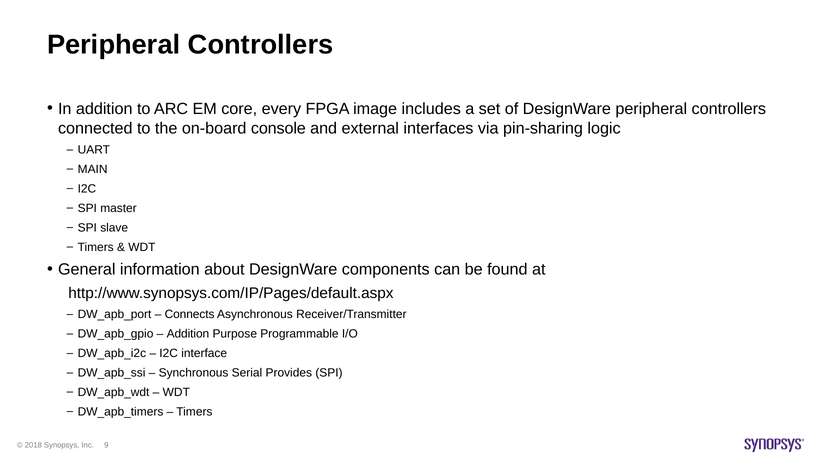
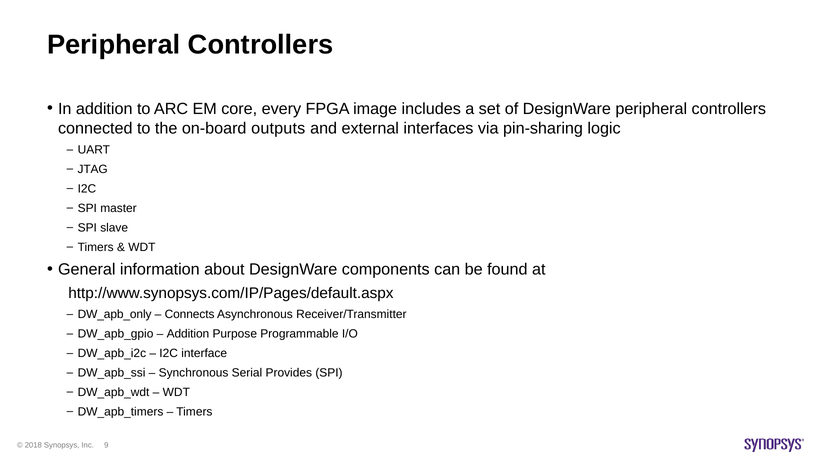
console: console -> outputs (278, 128)
MAIN: MAIN -> JTAG (93, 169)
DW_apb_port: DW_apb_port -> DW_apb_only (115, 315)
